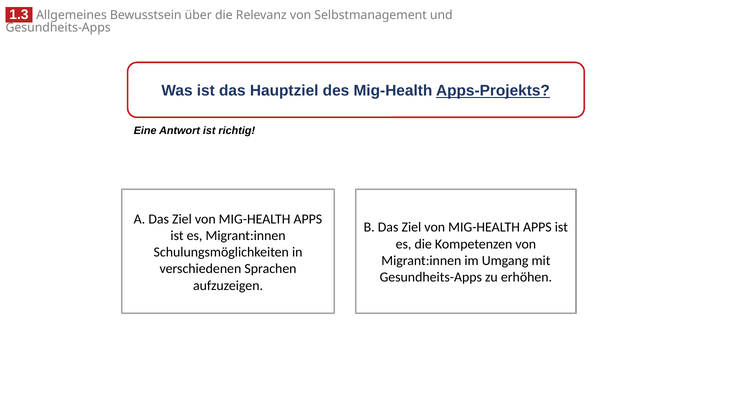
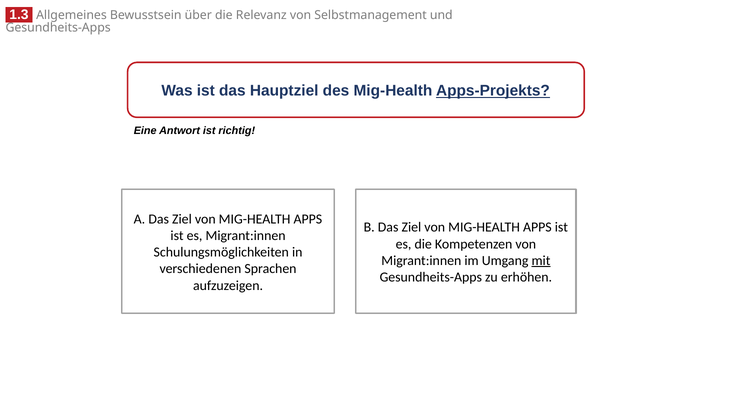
mit underline: none -> present (541, 260)
